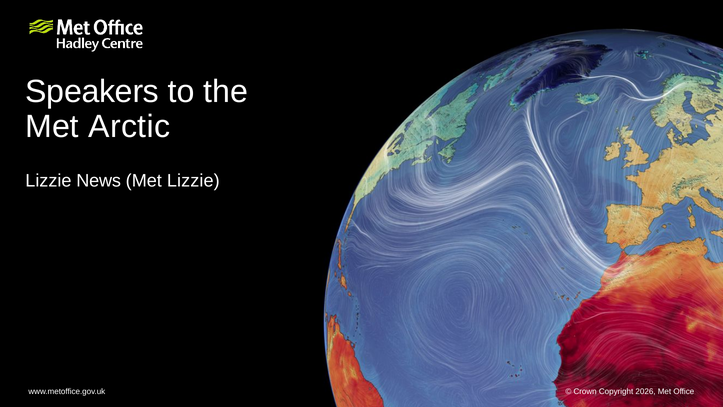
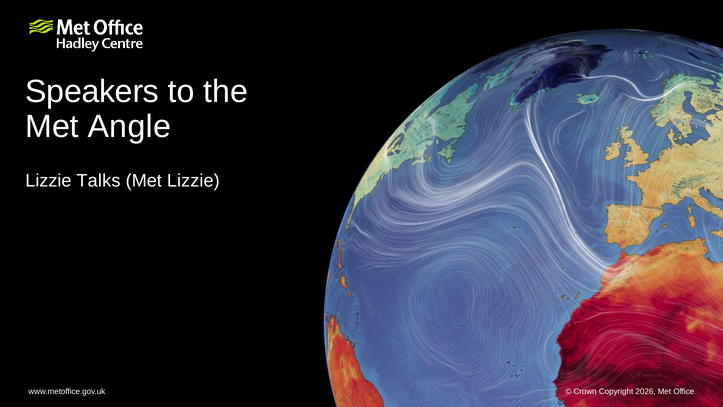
Arctic: Arctic -> Angle (129, 126)
News: News -> Talks (98, 181)
